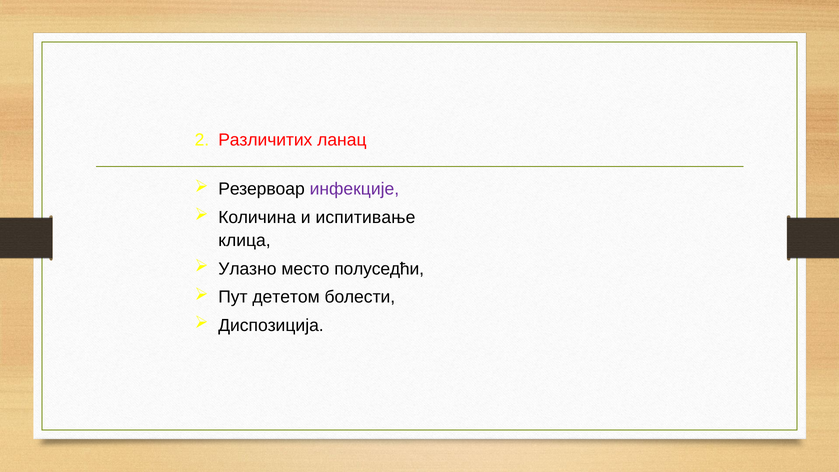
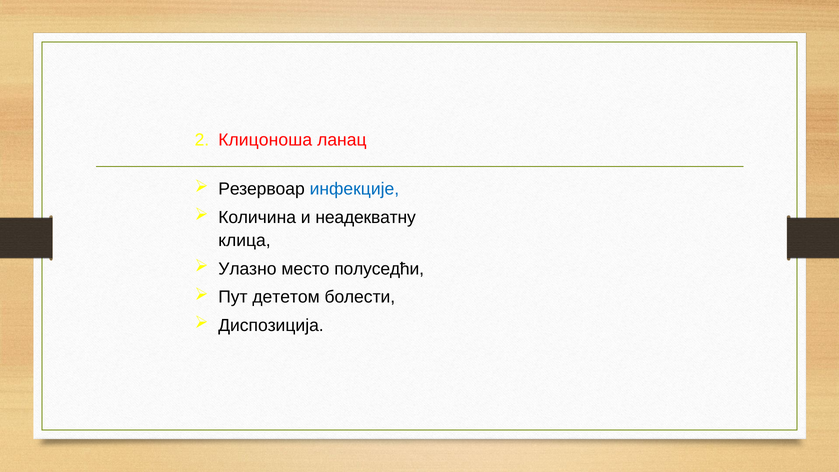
Различитих: Различитих -> Клицоноша (265, 140)
инфекције colour: purple -> blue (354, 189)
испитивање: испитивање -> неадекватну (366, 217)
